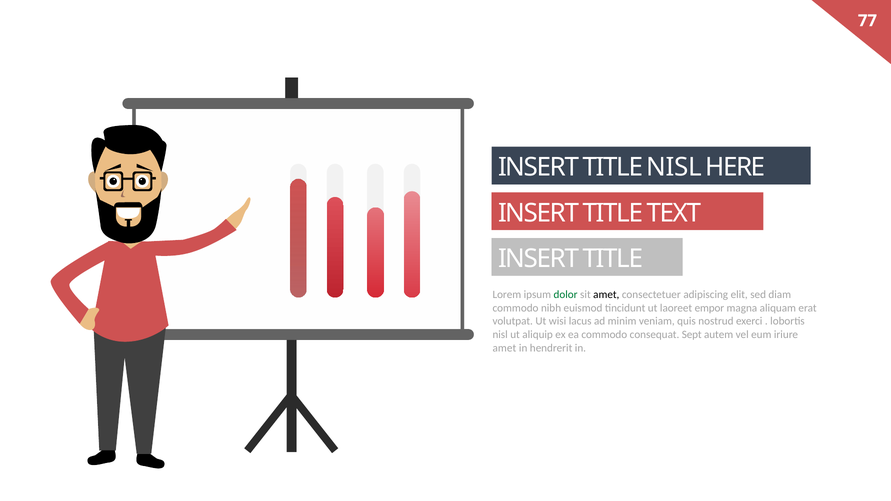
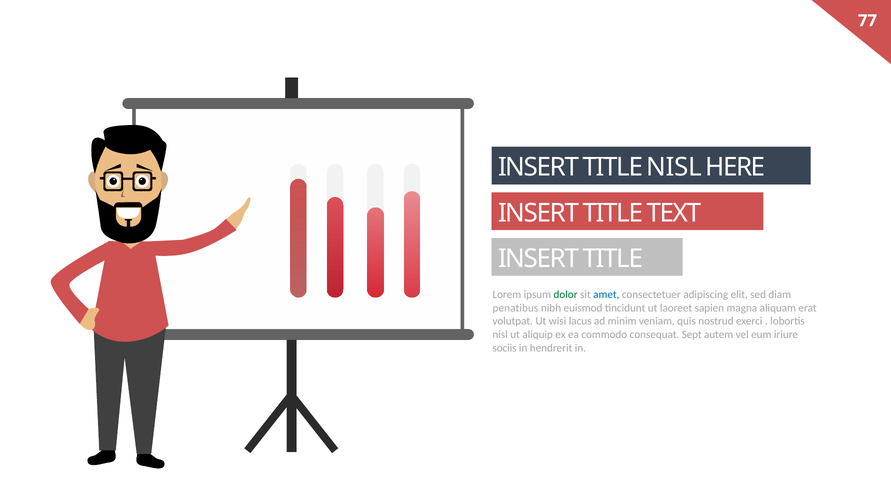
amet colour: black -> blue (606, 295)
commodo: commodo -> penatibus (515, 308)
empor: empor -> sapien (709, 308)
amet: amet -> sociis (505, 348)
